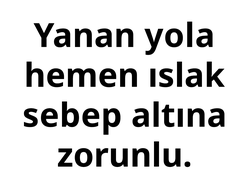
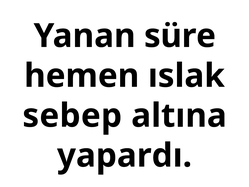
yola: yola -> süre (180, 36)
zorunlu: zorunlu -> yapardı (124, 155)
